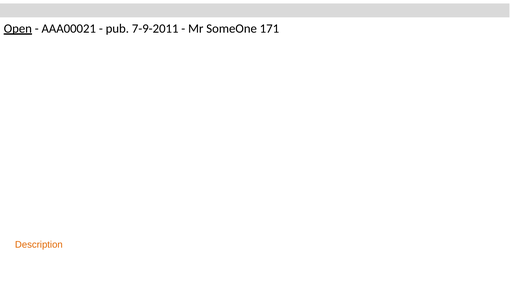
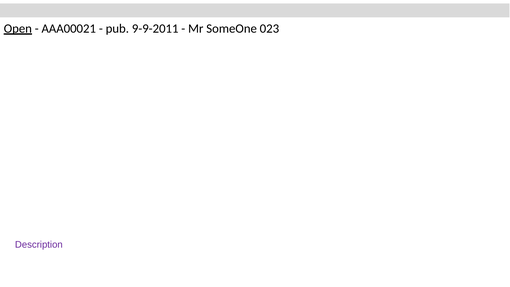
7-9-2011: 7-9-2011 -> 9-9-2011 (155, 28)
171: 171 -> 023 (269, 28)
Description colour: orange -> purple (39, 245)
